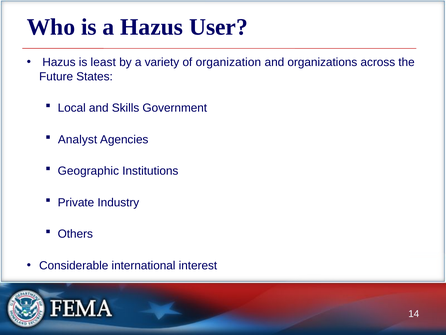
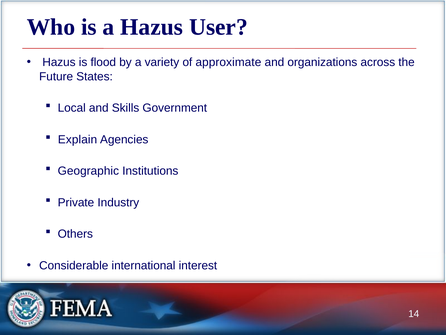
least: least -> flood (103, 62)
organization: organization -> approximate (228, 62)
Analyst: Analyst -> Explain (78, 139)
